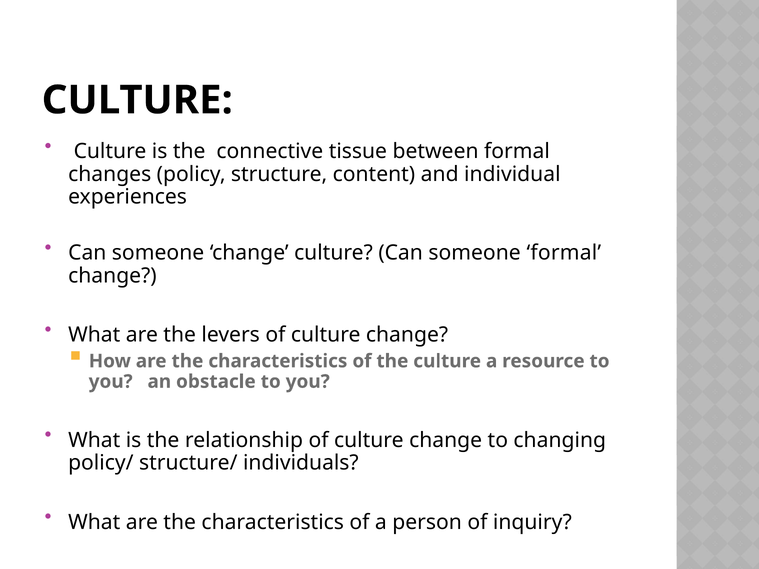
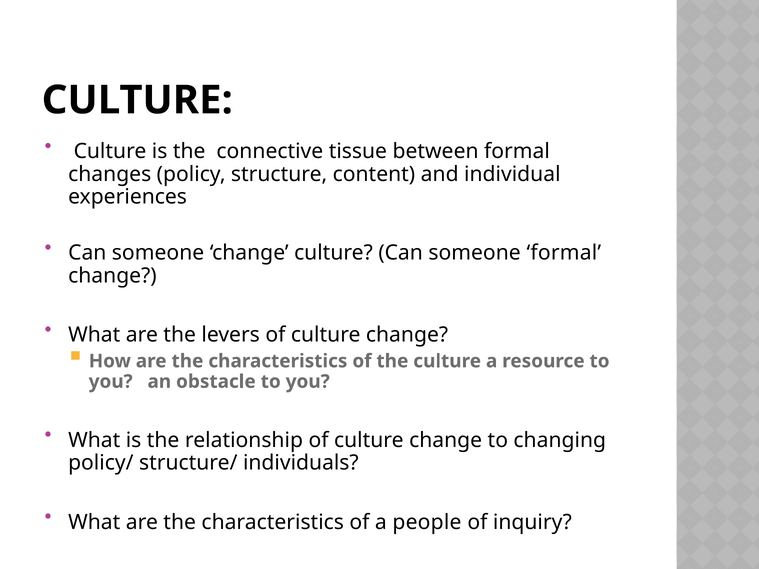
person: person -> people (427, 523)
